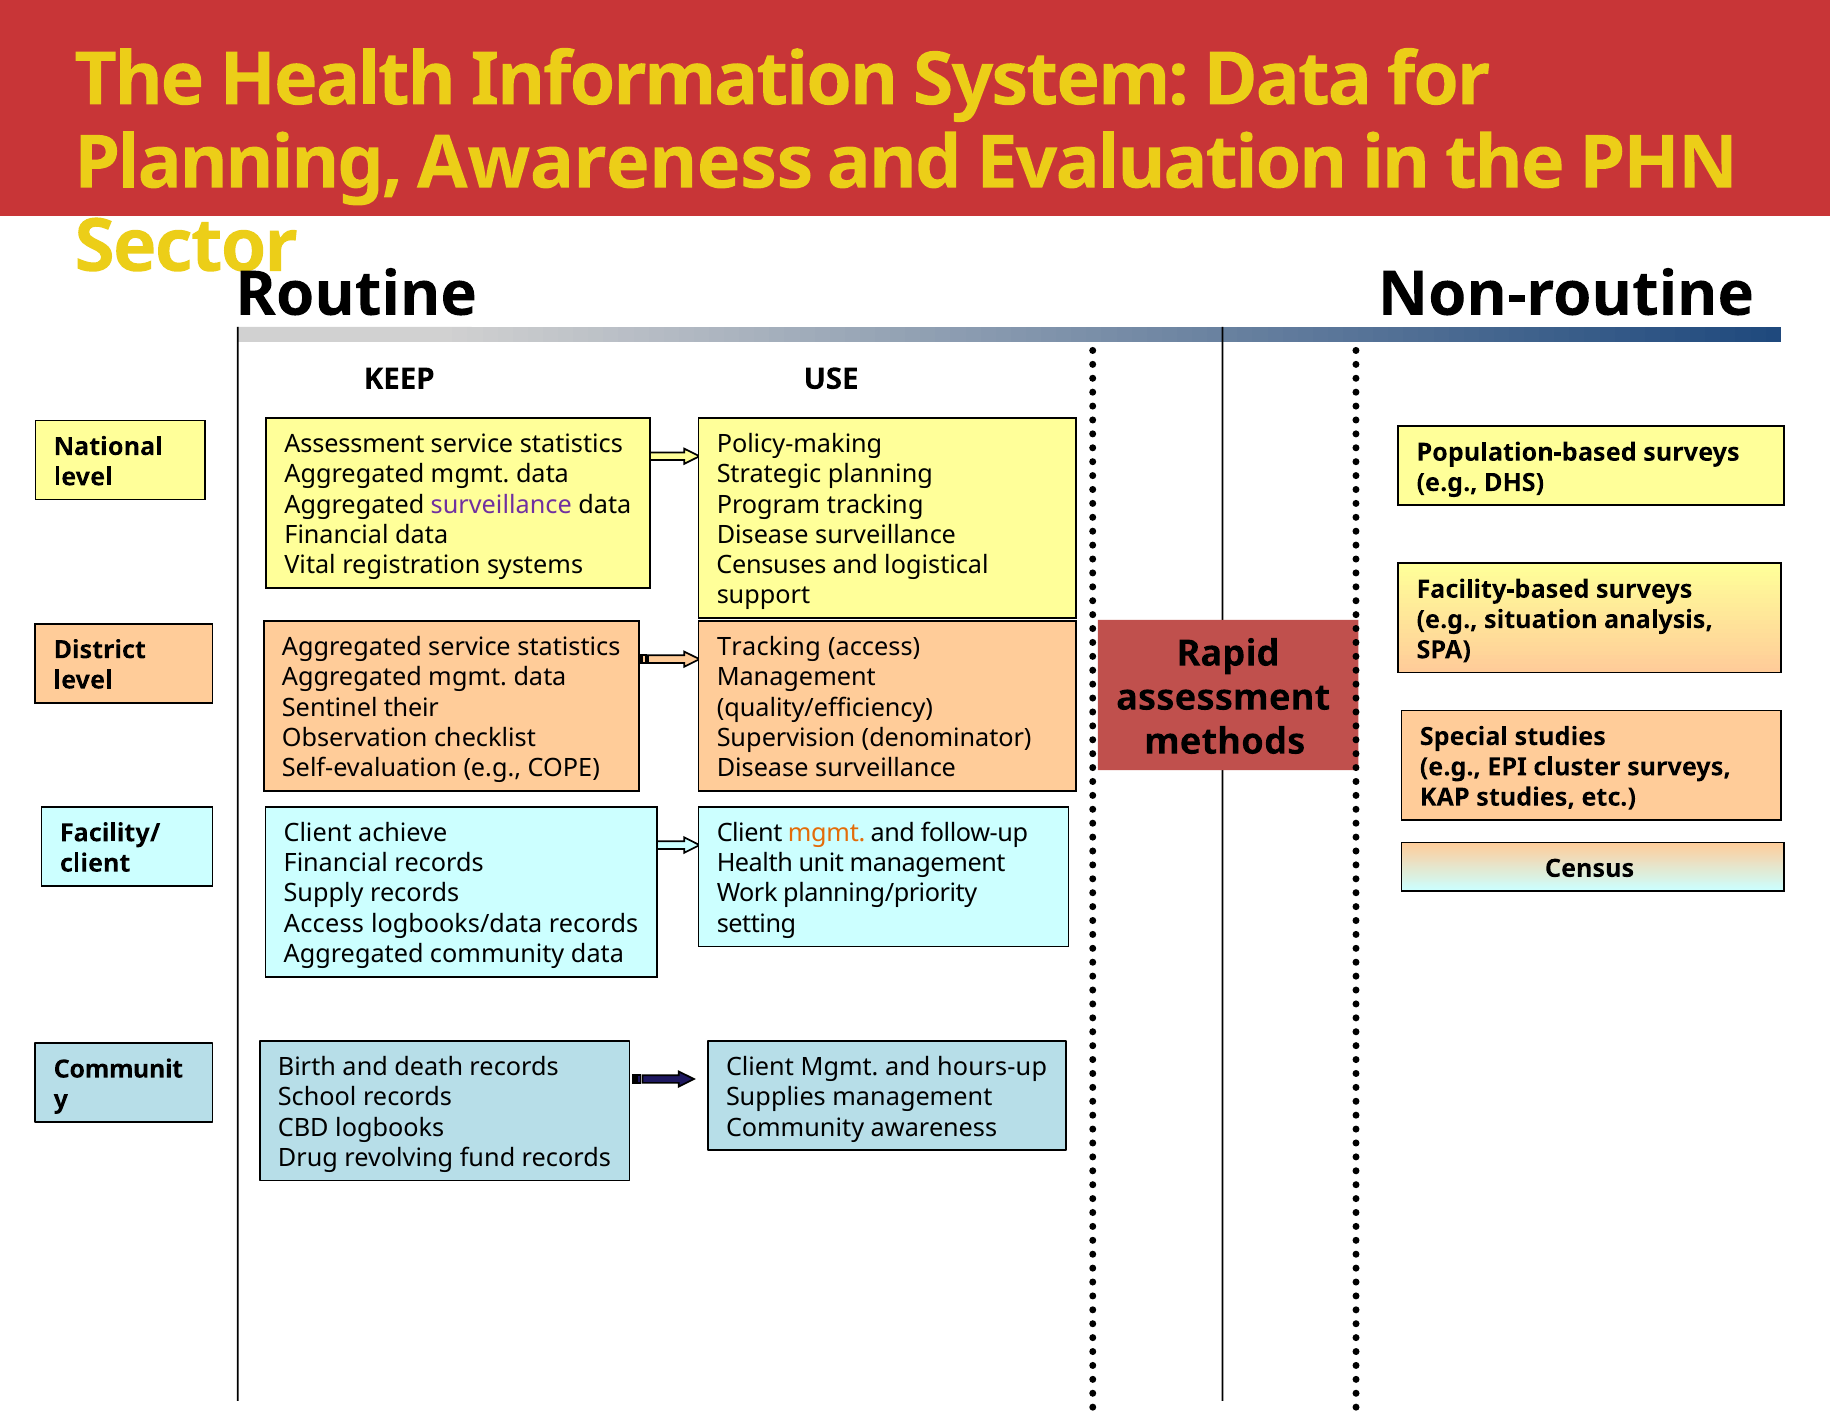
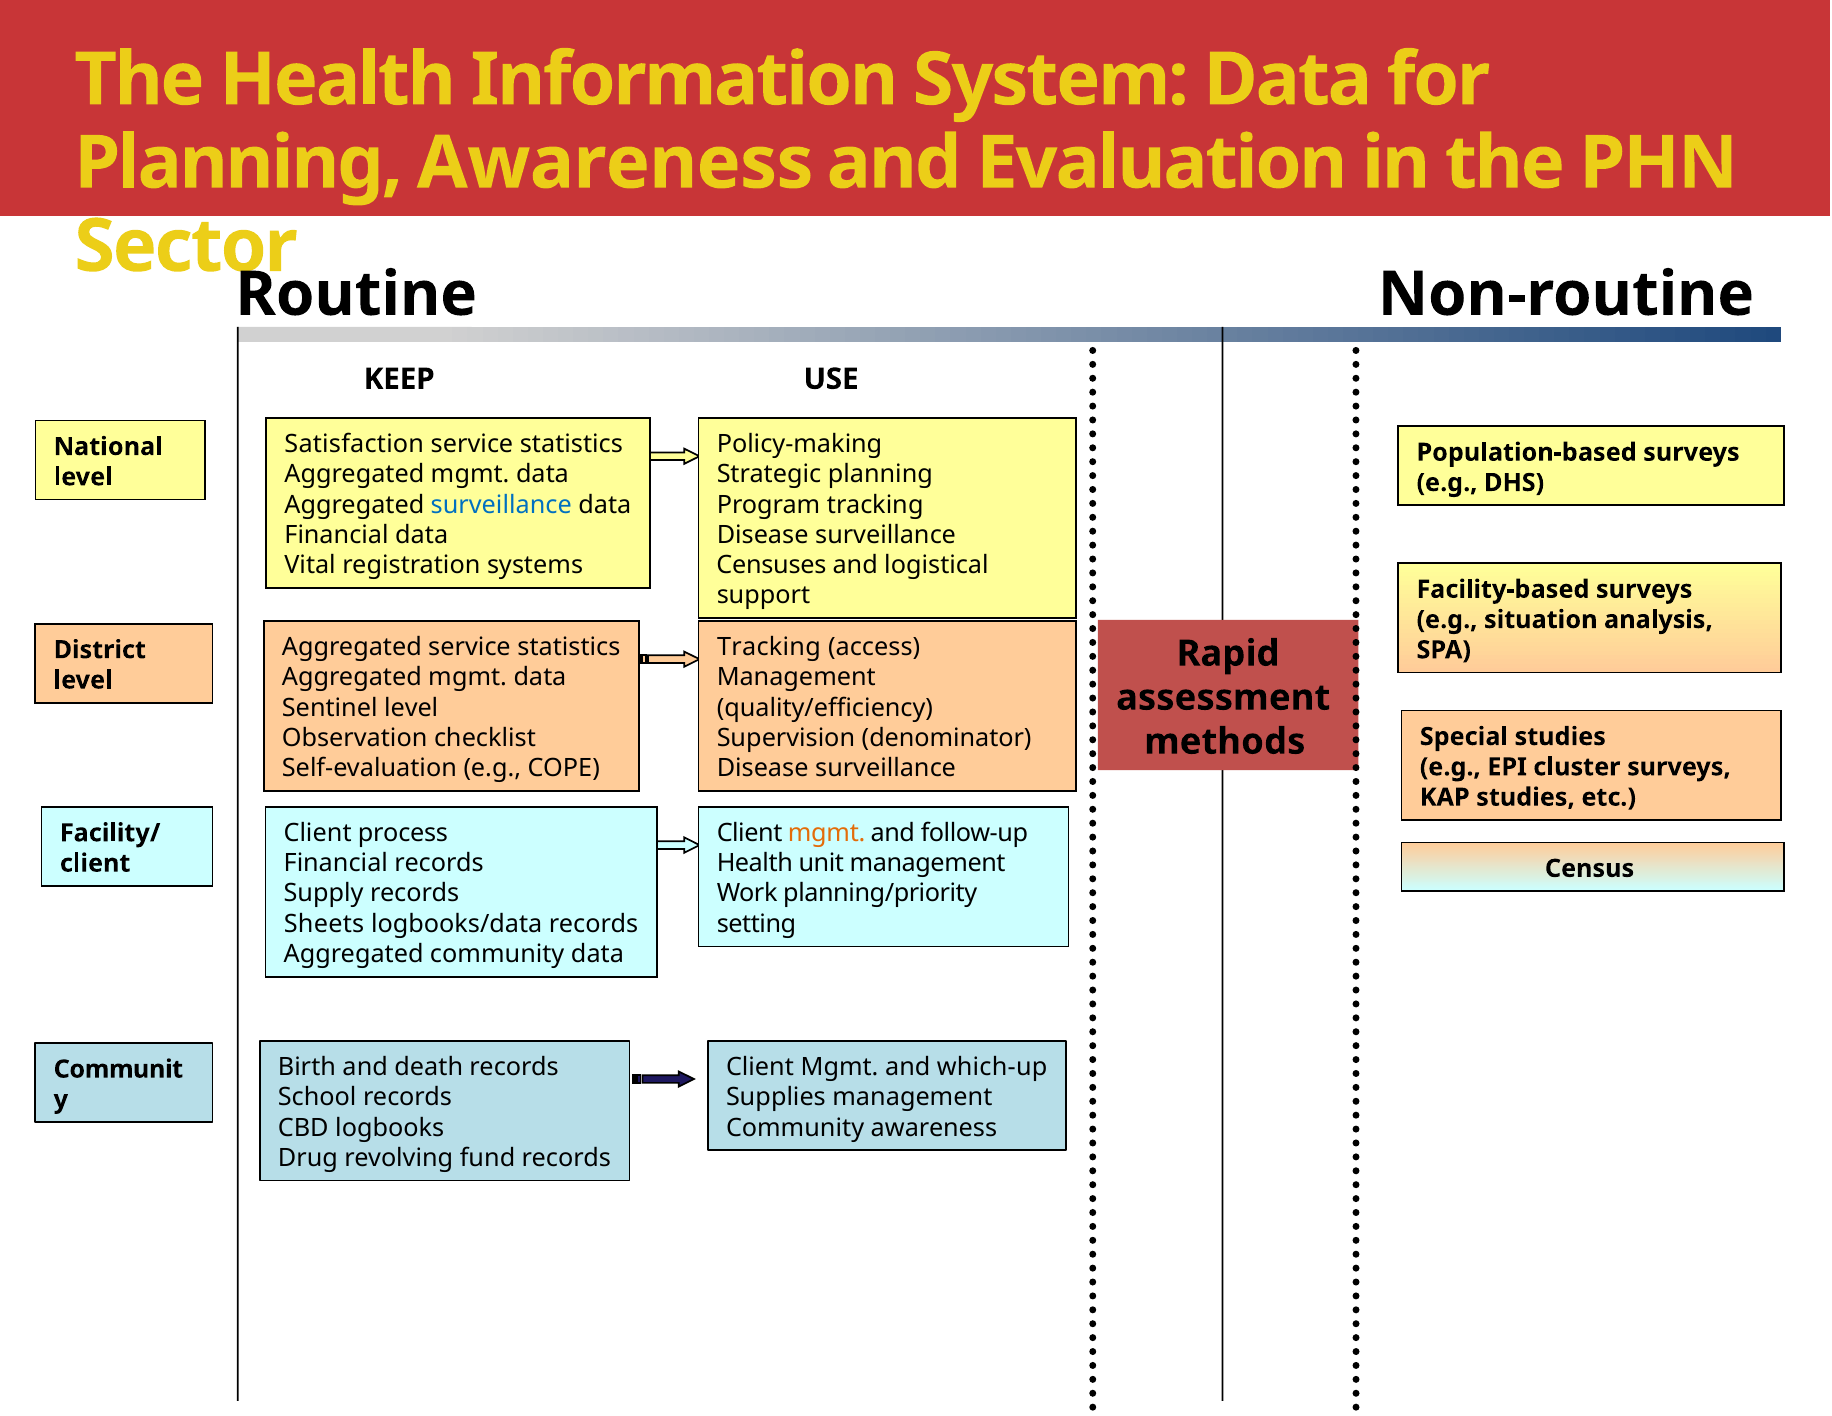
Assessment: Assessment -> Satisfaction (354, 444)
surveillance colour: purple -> blue (501, 505)
Sentinel their: their -> level (411, 708)
achieve: achieve -> process (403, 833)
Access: Access -> Sheets (324, 924)
hours-up: hours-up -> which-up (992, 1067)
